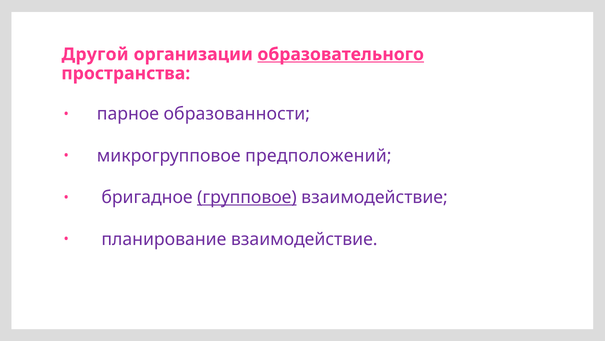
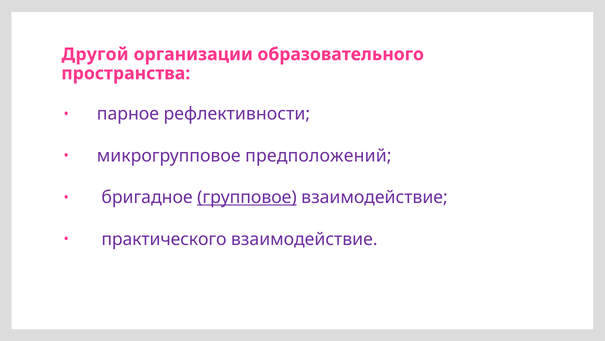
образовательного underline: present -> none (341, 54)
образованности: образованности -> рефлективности (237, 114)
планирование: планирование -> практического (164, 239)
